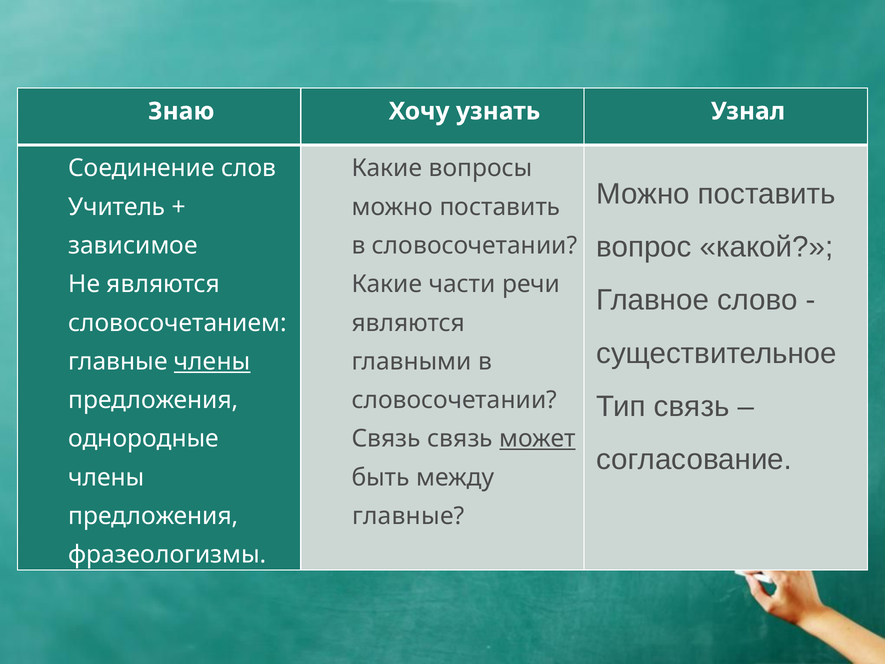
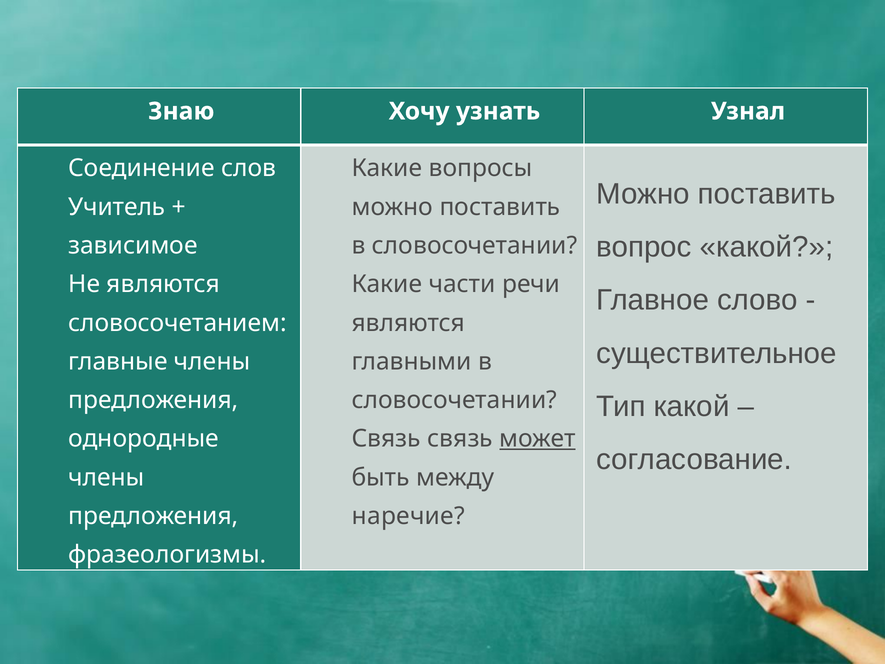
члены underline: present -> none (212, 361)
Тип связь: связь -> какой (692, 406)
главные: главные -> наречие (408, 516)
